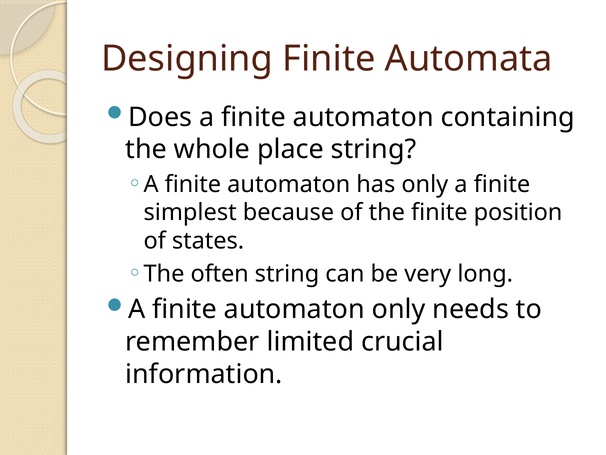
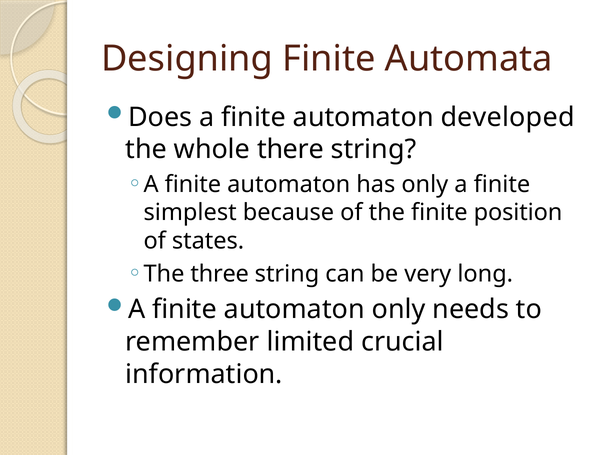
containing: containing -> developed (508, 117)
place: place -> there (291, 149)
often: often -> three (220, 274)
